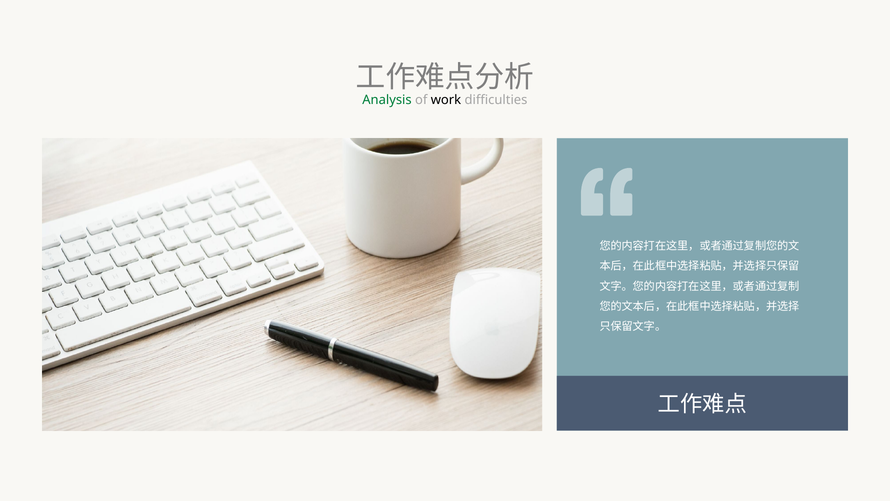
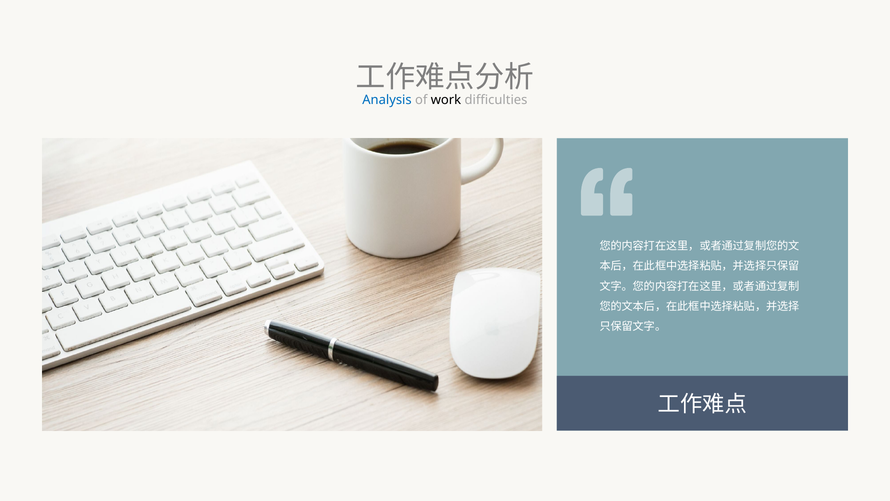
Analysis colour: green -> blue (387, 100)
